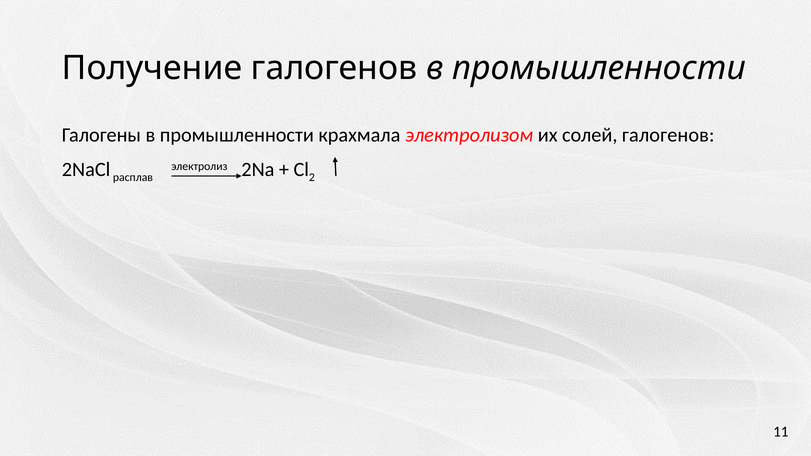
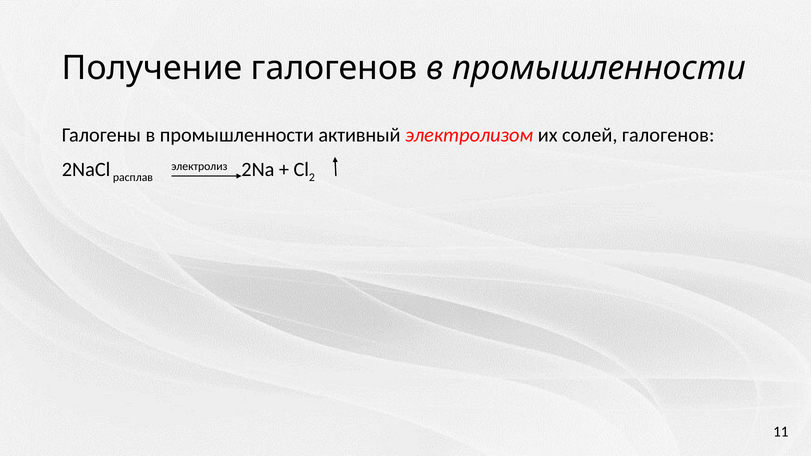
крахмала: крахмала -> активный (359, 135)
